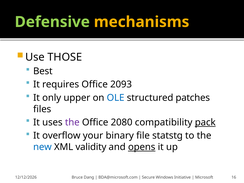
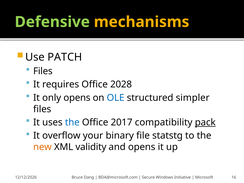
THOSE: THOSE -> PATCH (65, 57)
Best: Best -> Files (43, 71)
2093: 2093 -> 2028 (121, 84)
only upper: upper -> opens (77, 98)
patches: patches -> simpler (193, 98)
the colour: purple -> blue (72, 122)
2080: 2080 -> 2017 (122, 122)
new colour: blue -> orange (42, 147)
opens underline: present -> none (142, 147)
